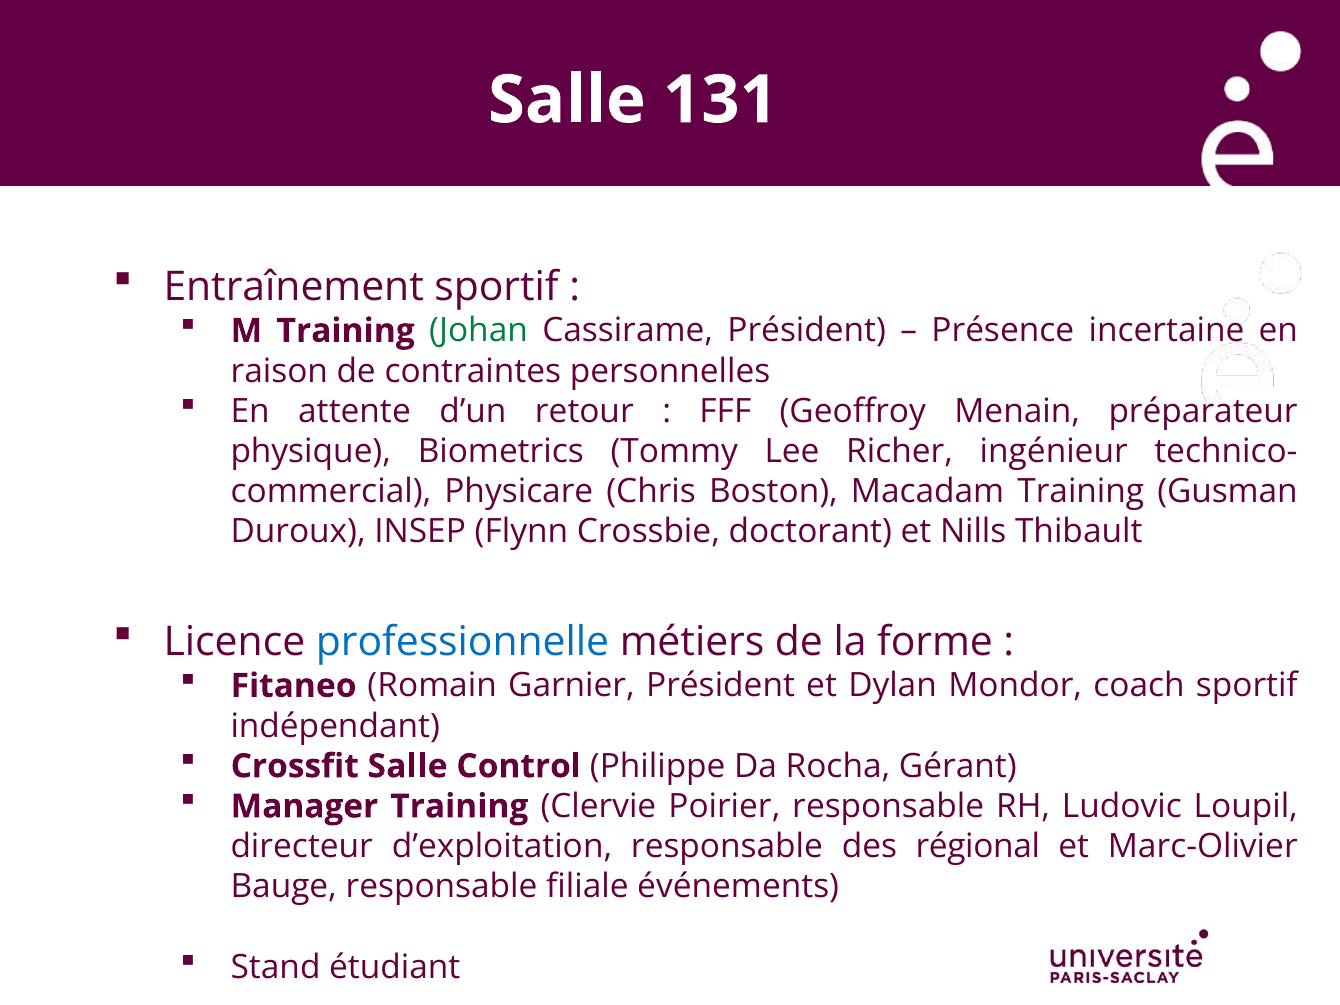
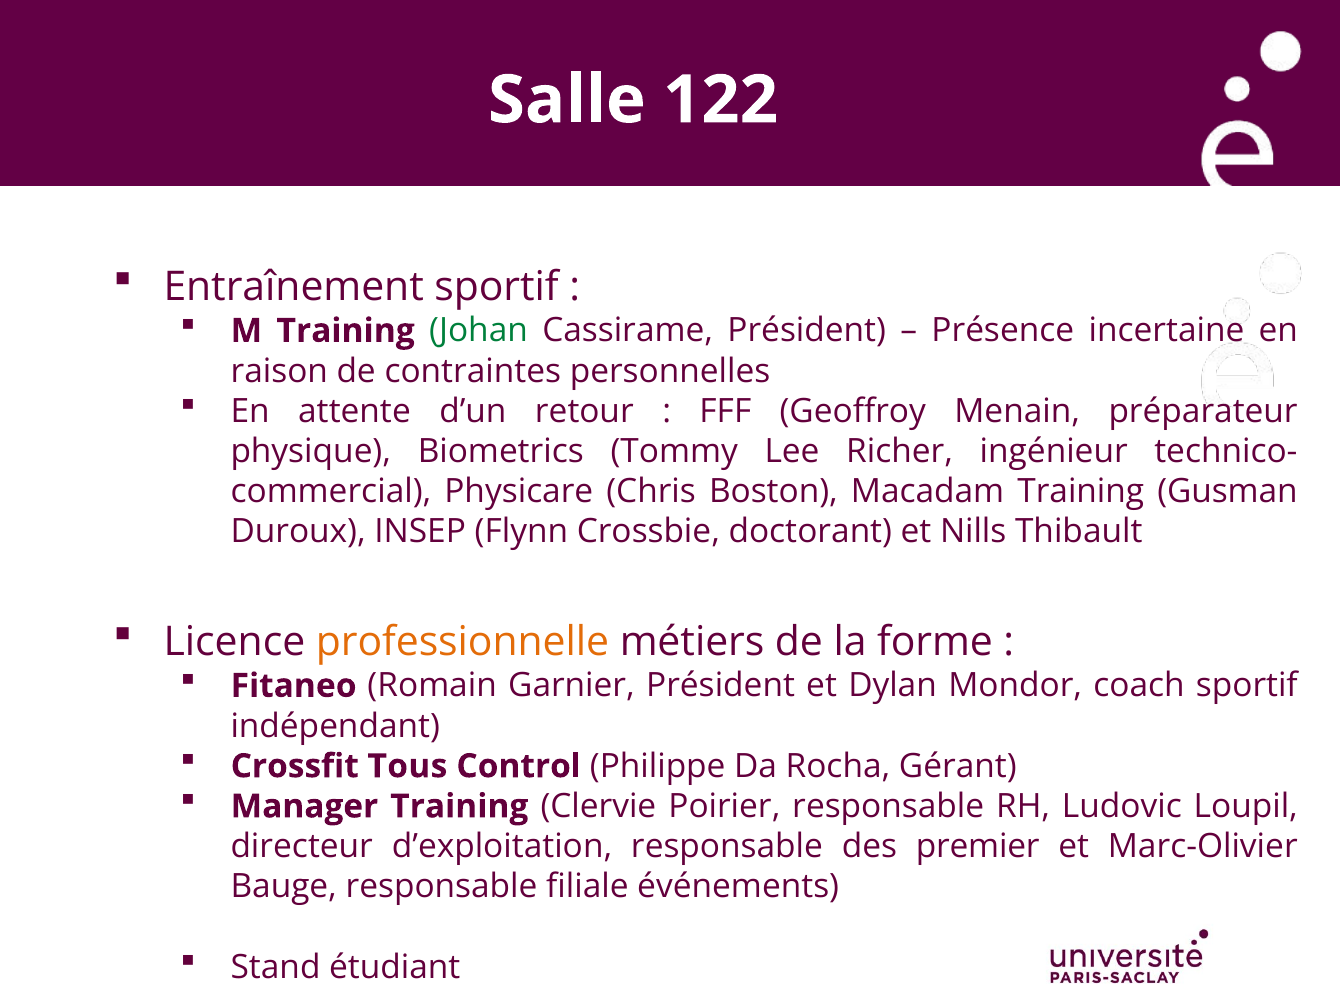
131: 131 -> 122 (721, 100)
professionnelle colour: blue -> orange (462, 642)
Crossfit Salle: Salle -> Tous (407, 766)
régional: régional -> premier (978, 847)
